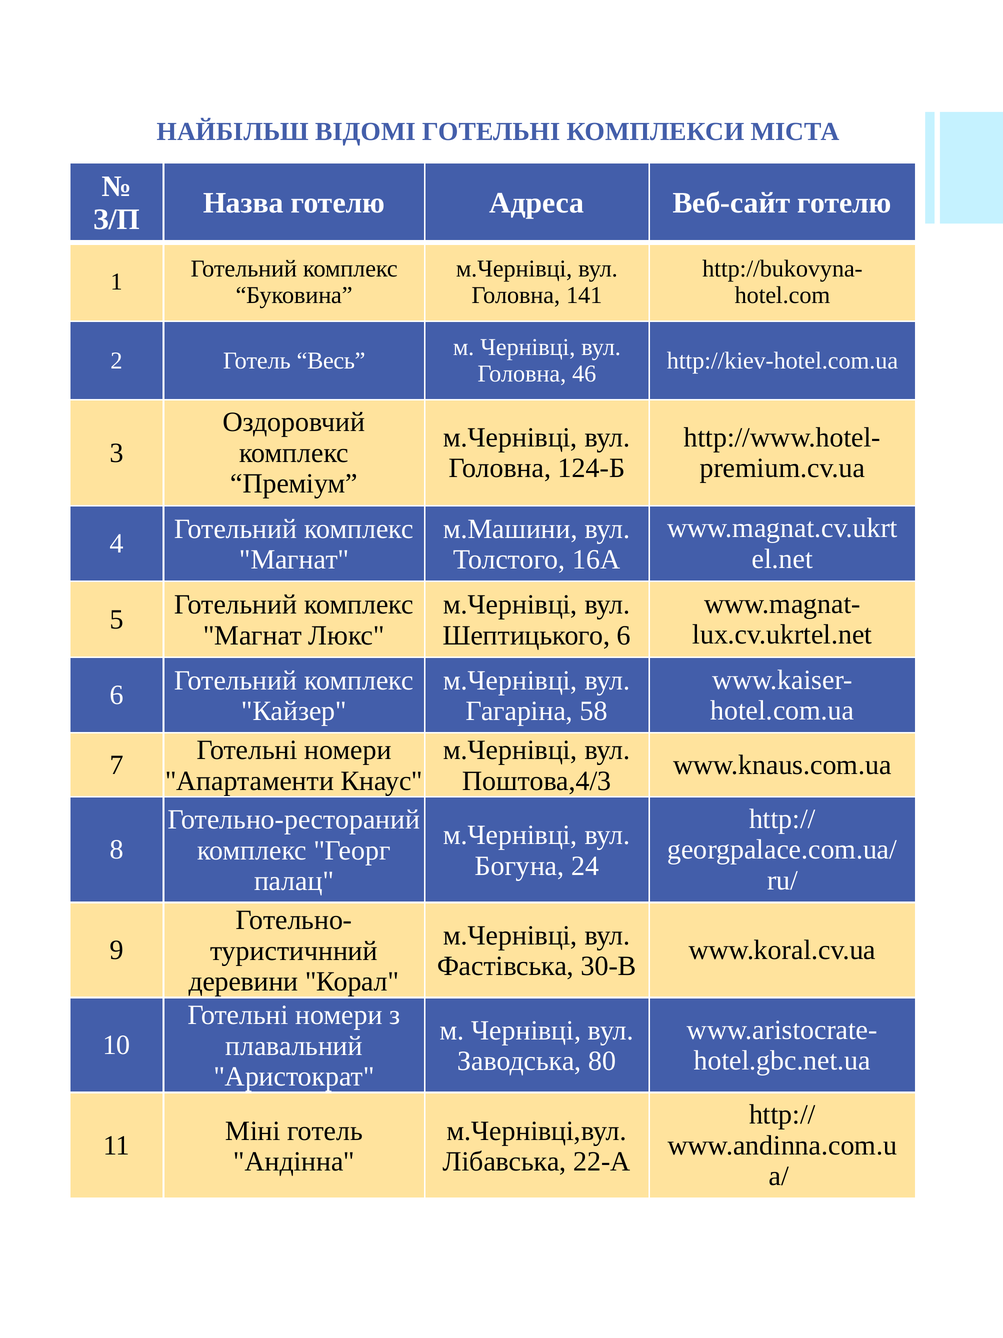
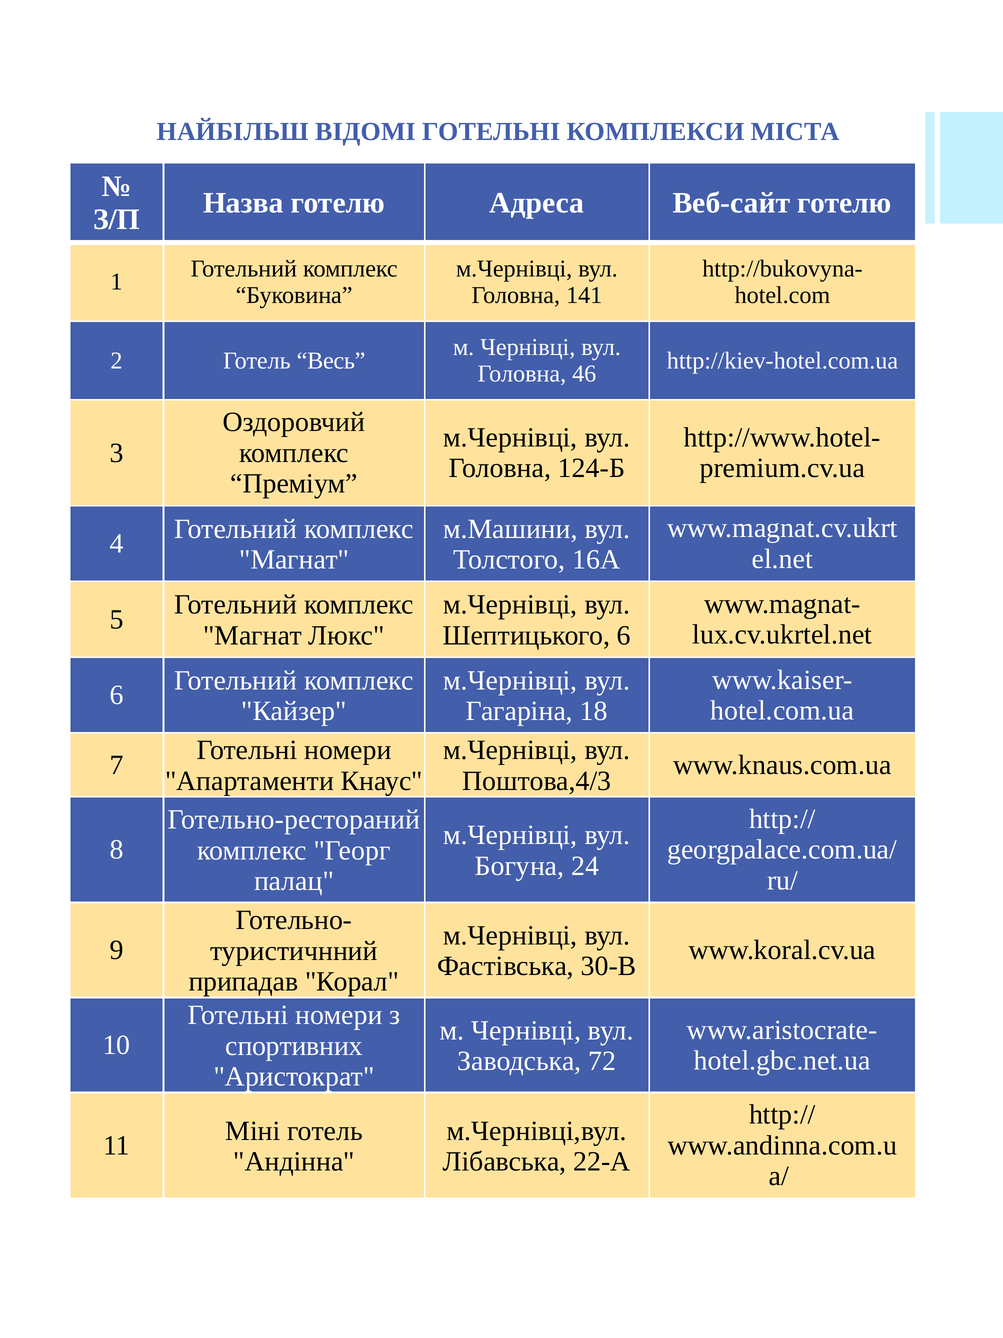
58: 58 -> 18 (594, 711)
деревини: деревини -> припадав (243, 981)
плавальний: плавальний -> спортивних (294, 1045)
80: 80 -> 72 (602, 1061)
